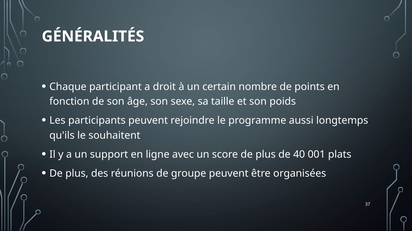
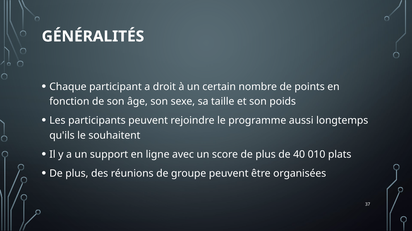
001: 001 -> 010 (317, 155)
